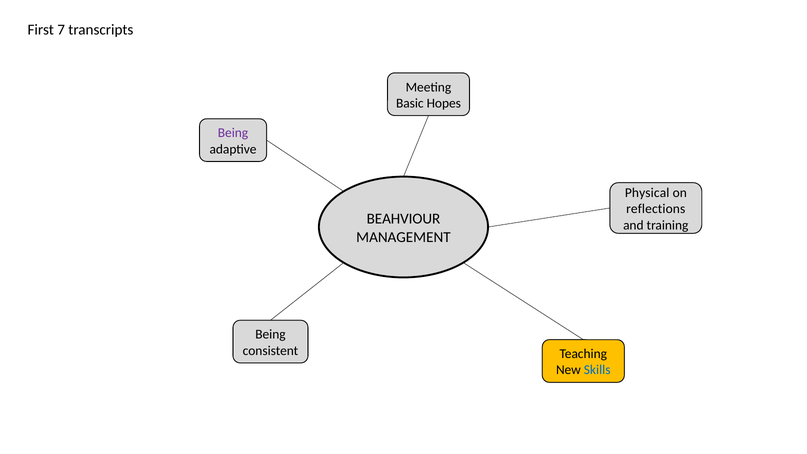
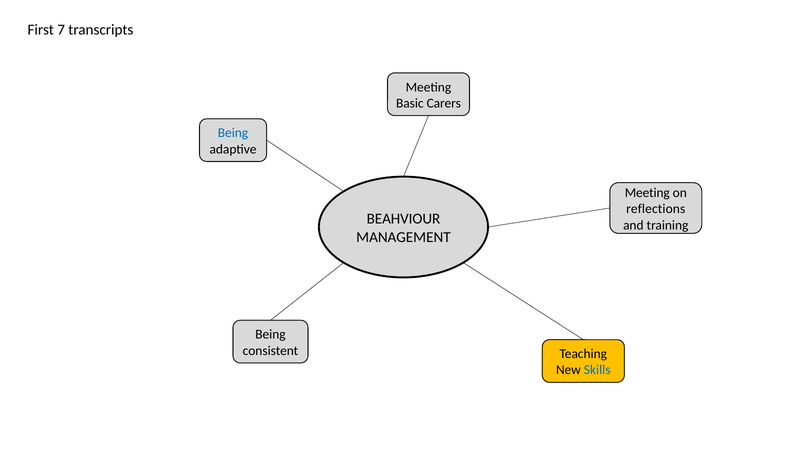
Hopes: Hopes -> Carers (444, 103)
Being colour: purple -> blue (233, 133)
Physical: Physical -> Meeting (647, 193)
